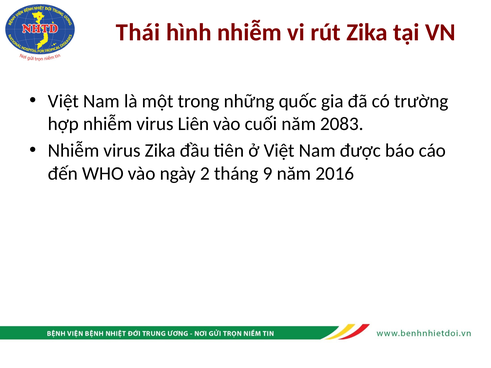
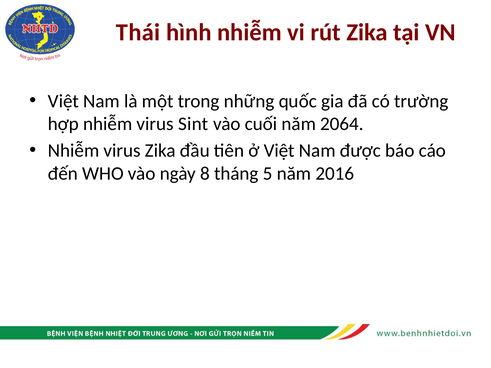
Liên: Liên -> Sint (193, 124)
2083: 2083 -> 2064 (342, 124)
2: 2 -> 8 (205, 174)
9: 9 -> 5 (268, 174)
